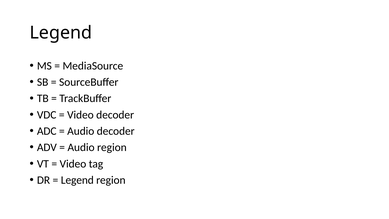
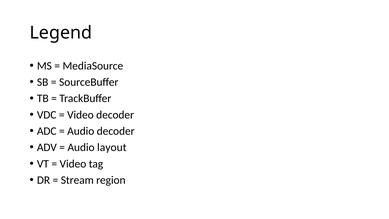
Audio region: region -> layout (112, 147)
Legend: Legend -> Stream (77, 180)
